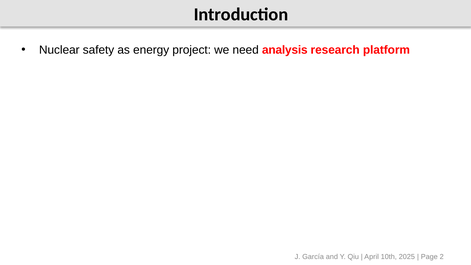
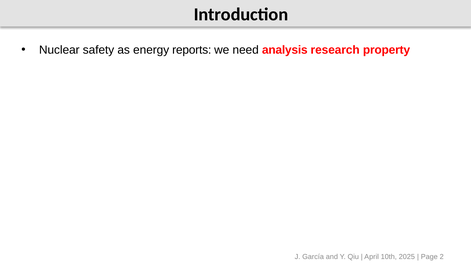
project: project -> reports (192, 50)
platform: platform -> property (386, 50)
